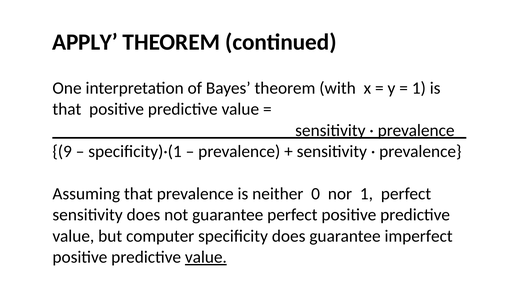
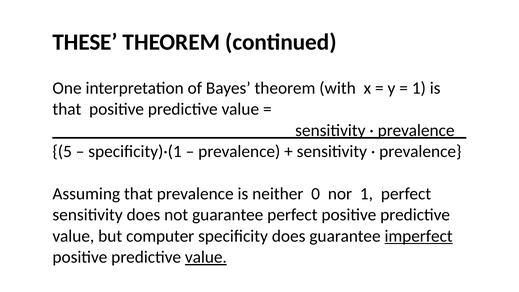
APPLY: APPLY -> THESE (85, 42)
9: 9 -> 5 (62, 151)
imperfect underline: none -> present (419, 236)
